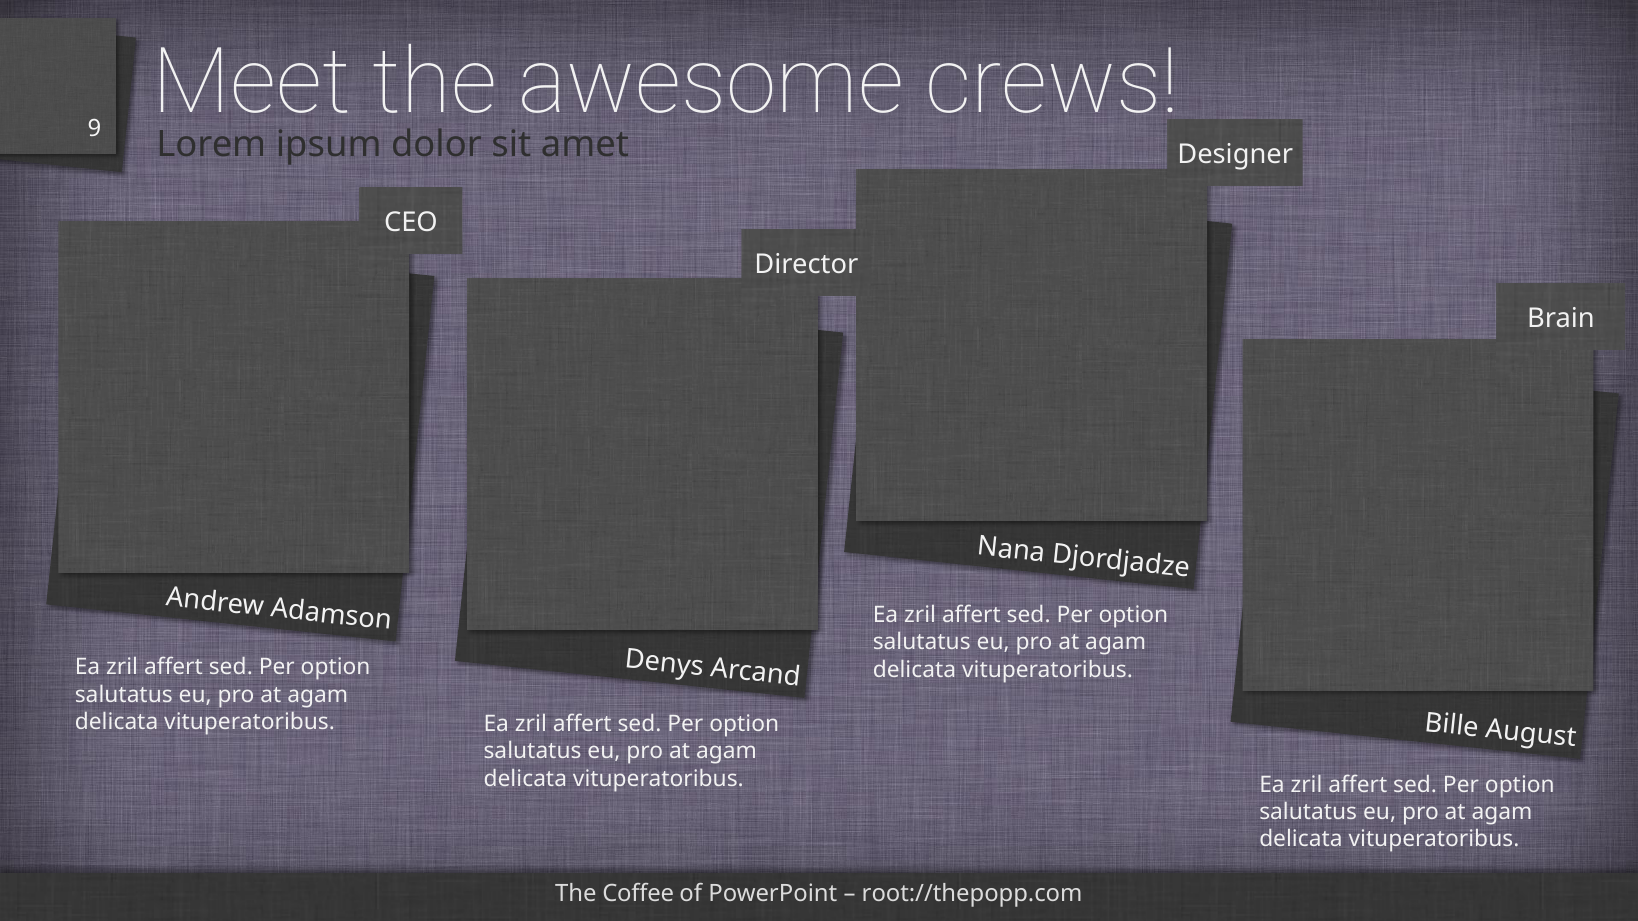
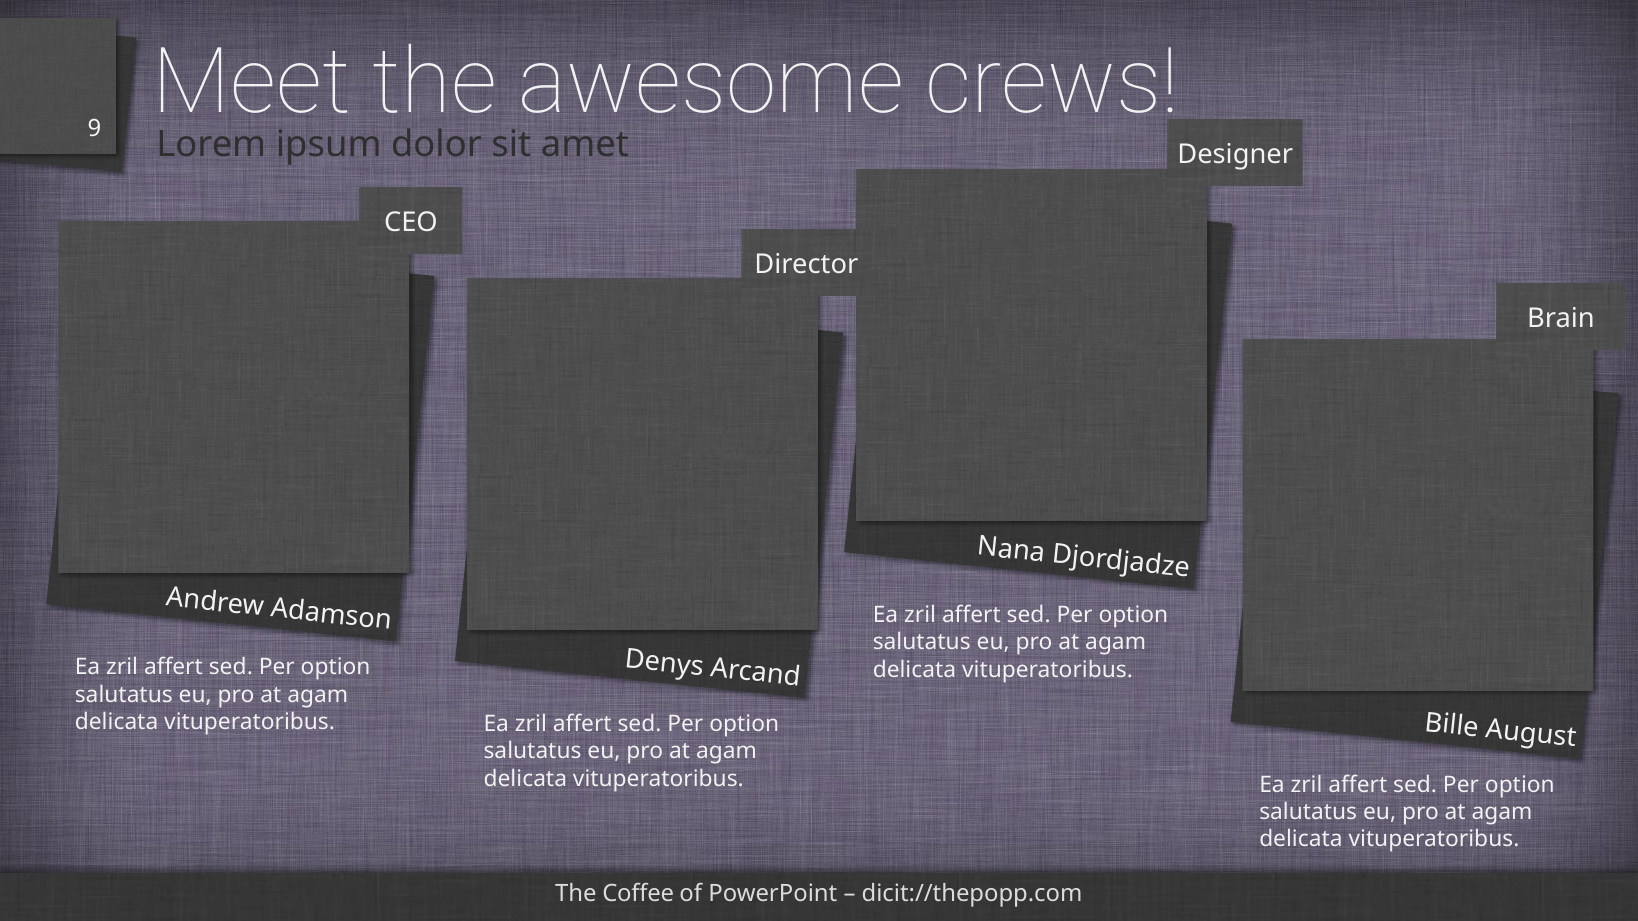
root://thepopp.com: root://thepopp.com -> dicit://thepopp.com (972, 894)
